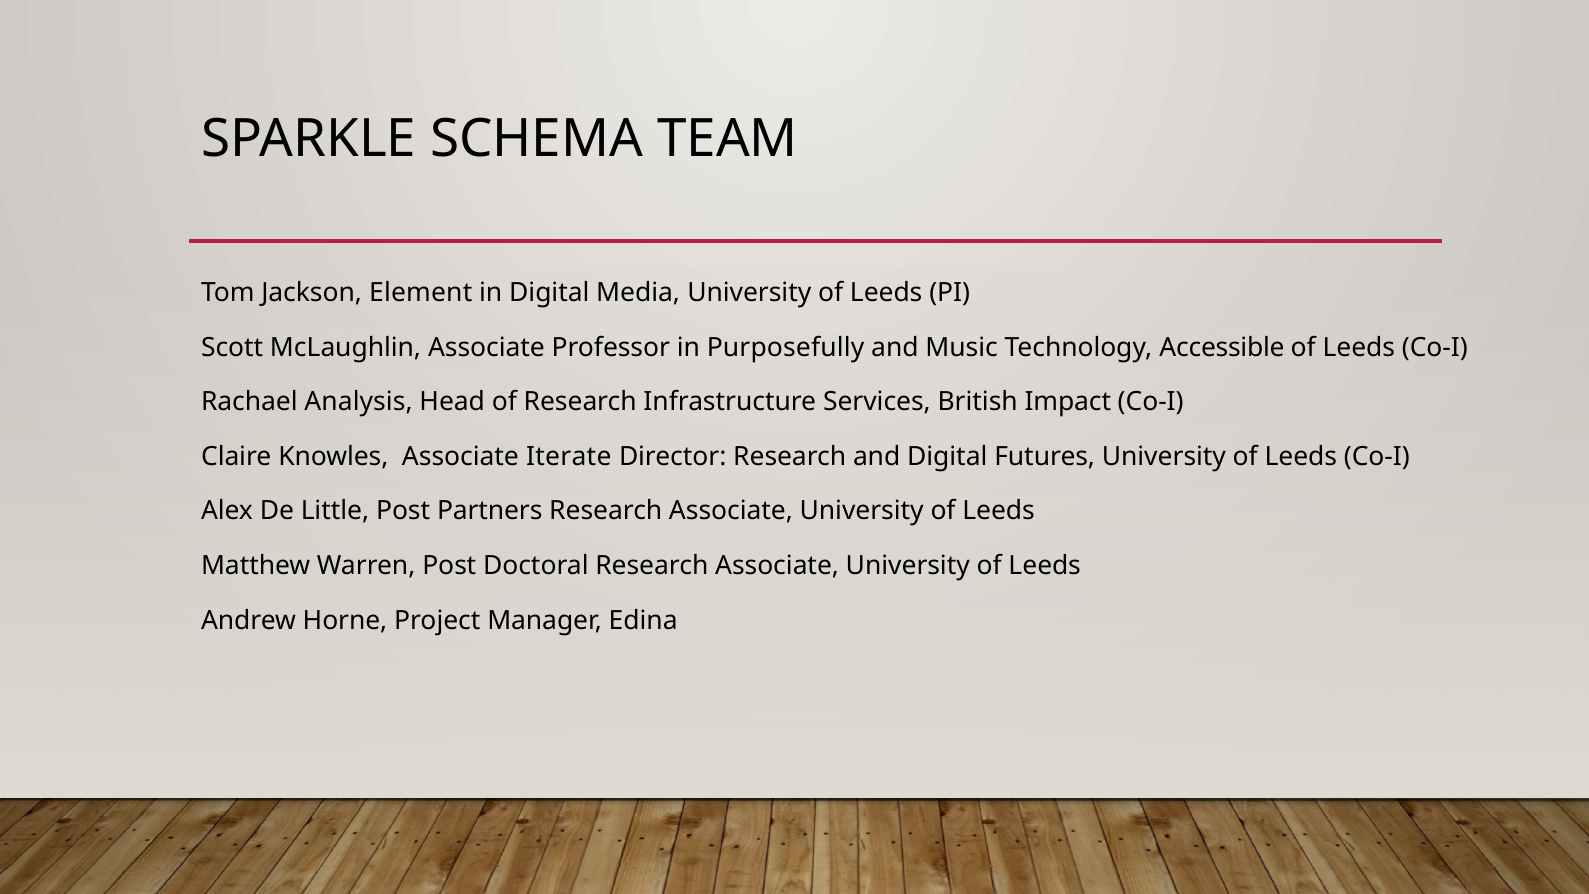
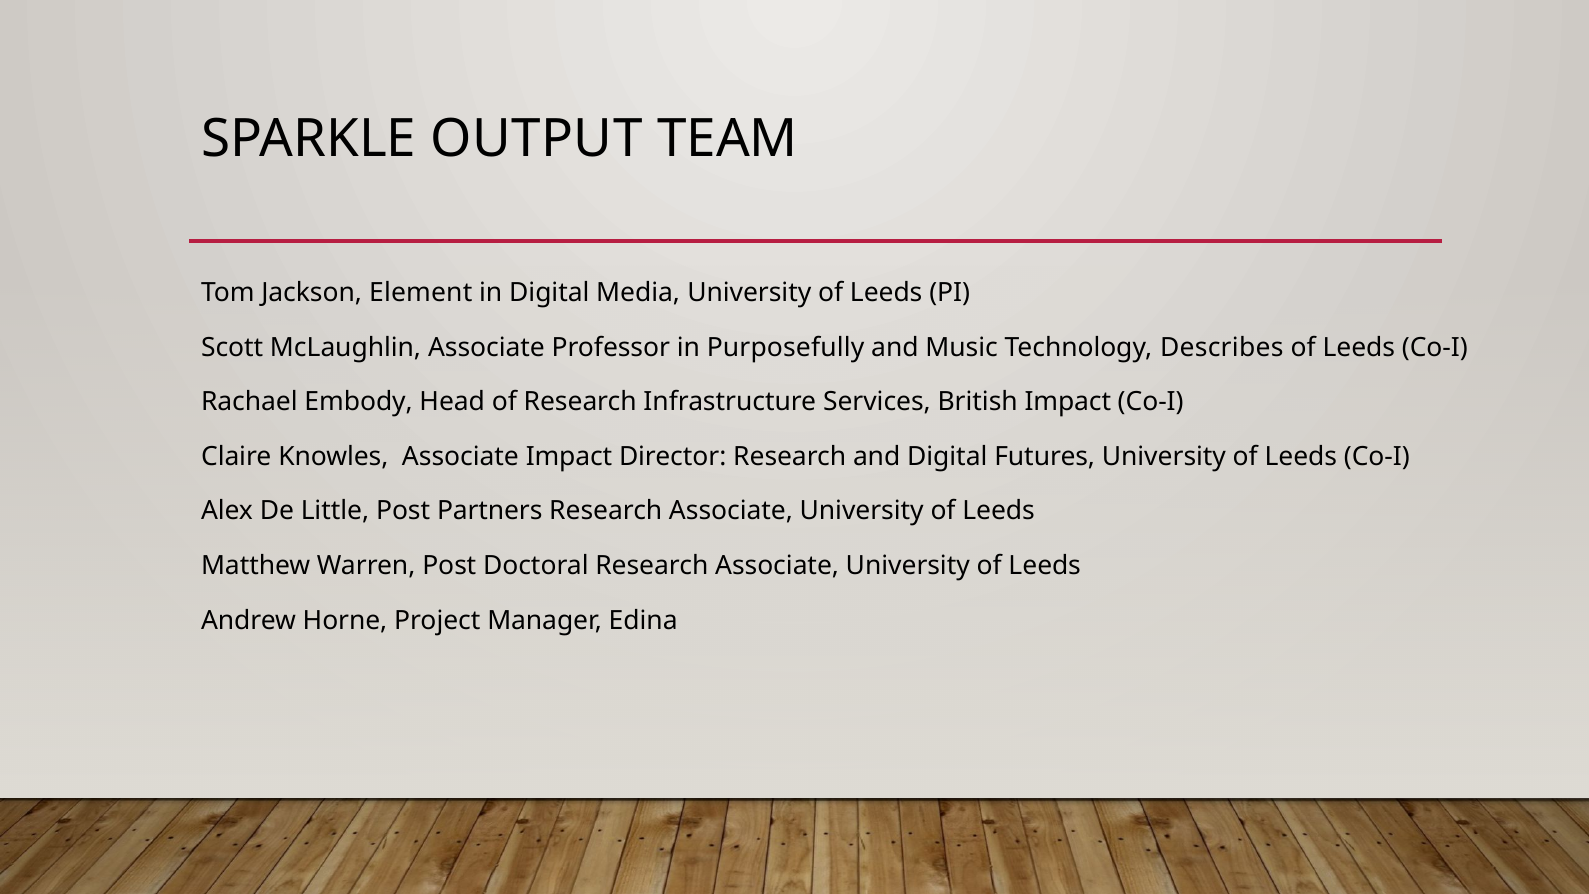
SCHEMA: SCHEMA -> OUTPUT (536, 139)
Accessible: Accessible -> Describes (1222, 347)
Analysis: Analysis -> Embody (359, 402)
Associate Iterate: Iterate -> Impact (569, 457)
